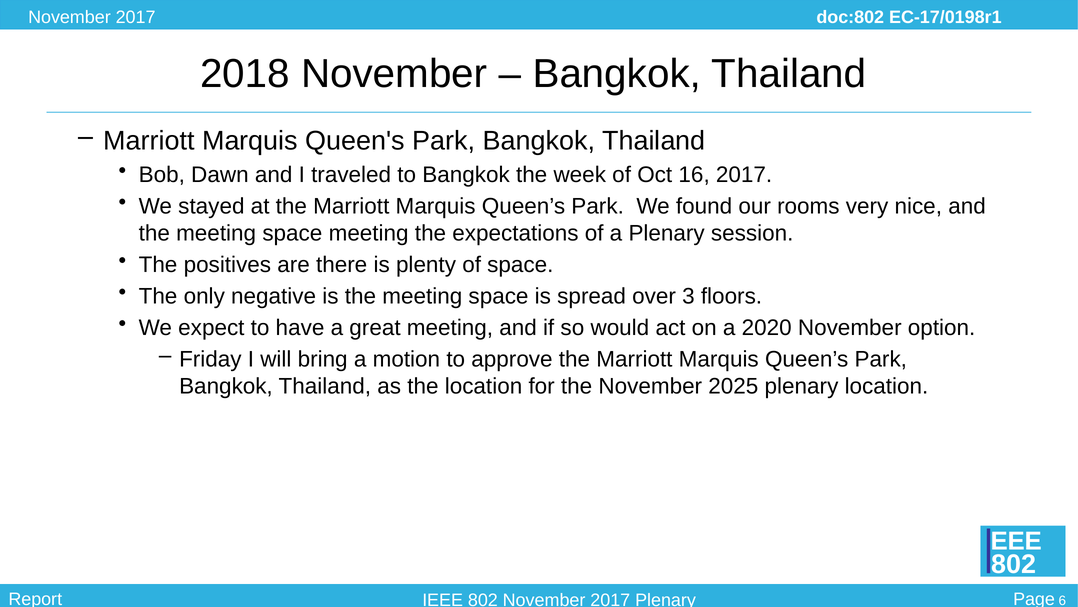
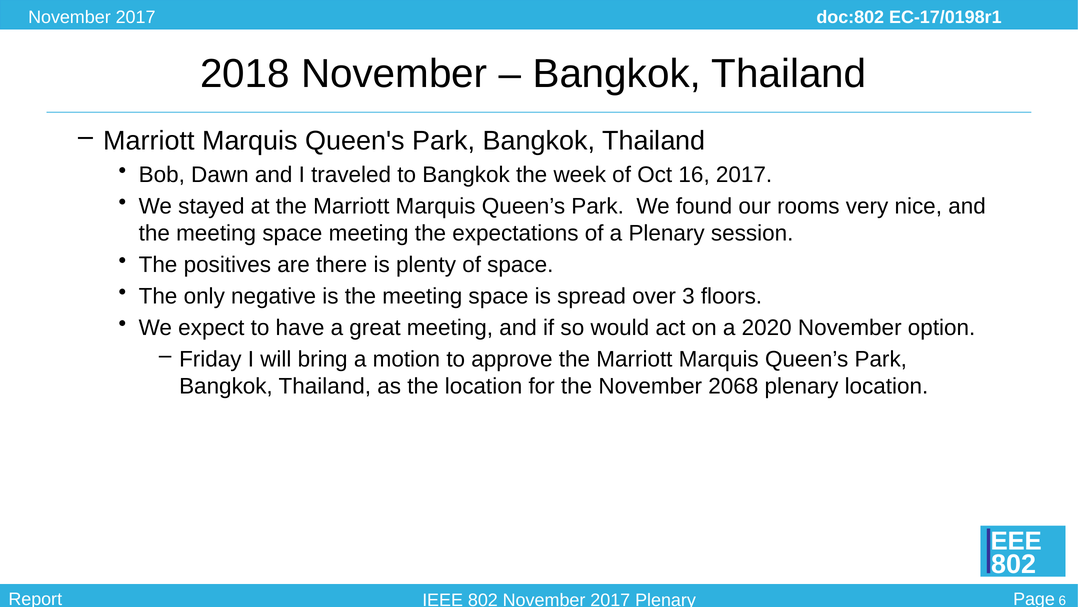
2025: 2025 -> 2068 (733, 386)
